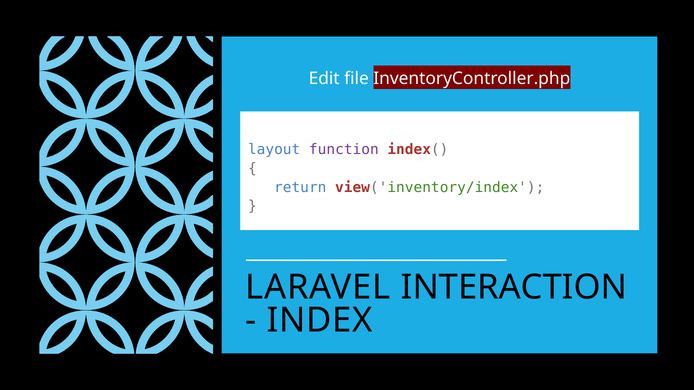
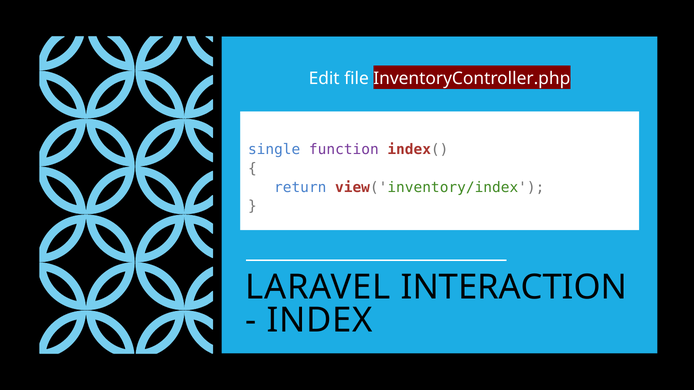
layout: layout -> single (274, 150)
